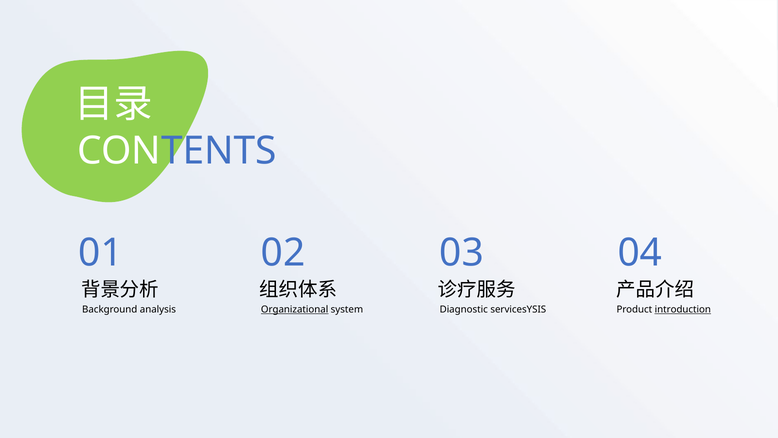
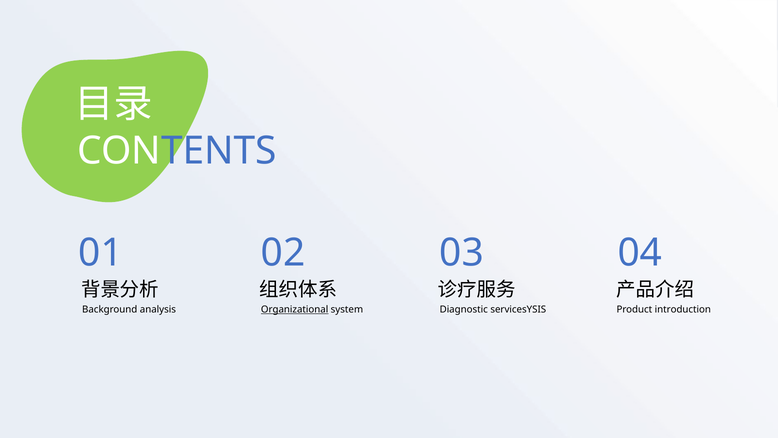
introduction underline: present -> none (683, 309)
